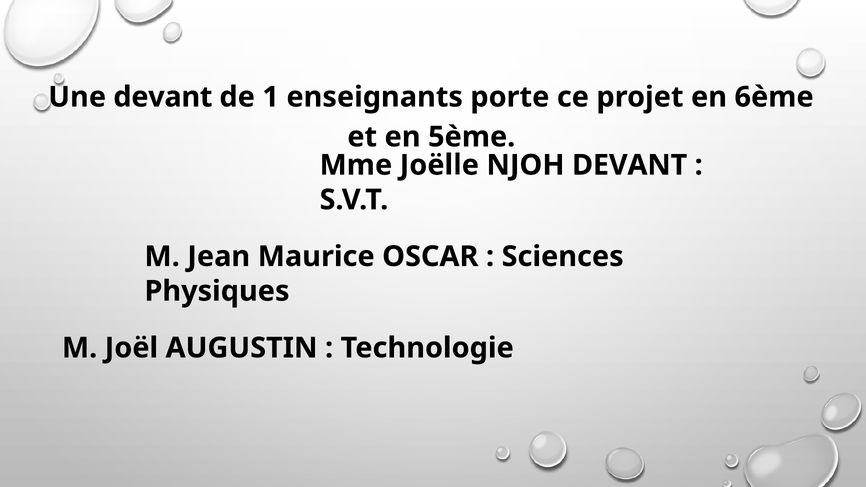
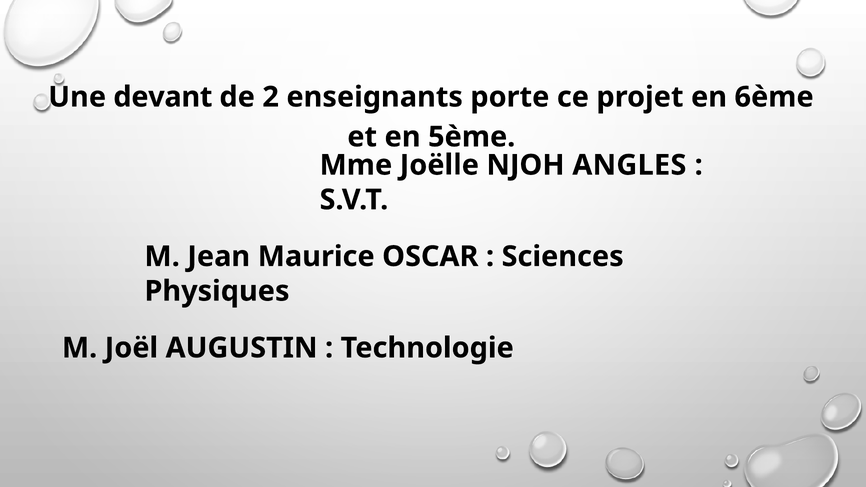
1: 1 -> 2 (271, 97)
NJOH DEVANT: DEVANT -> ANGLES (629, 165)
